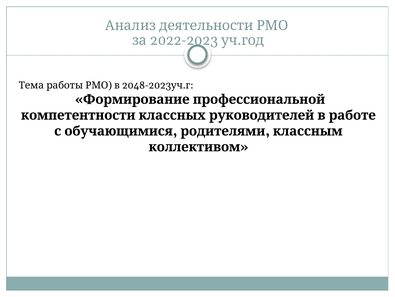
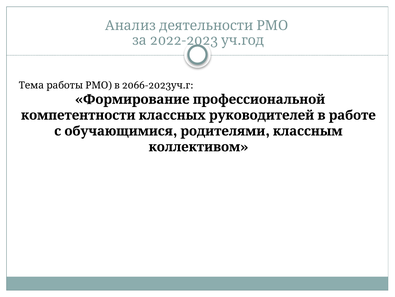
2048-2023: 2048-2023 -> 2066-2023 (147, 85)
